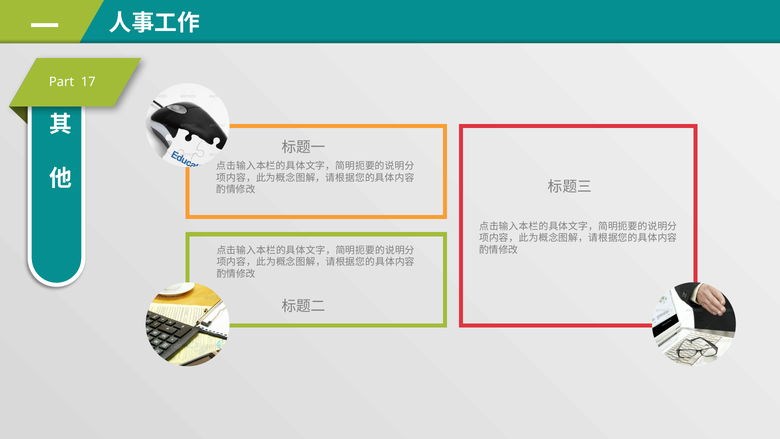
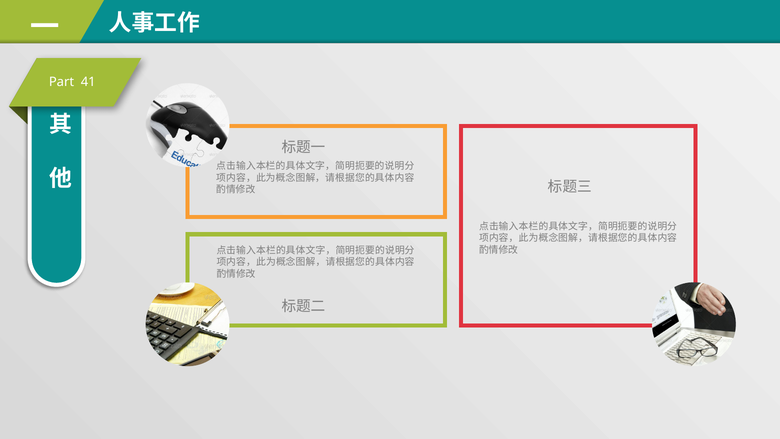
17: 17 -> 41 (88, 82)
